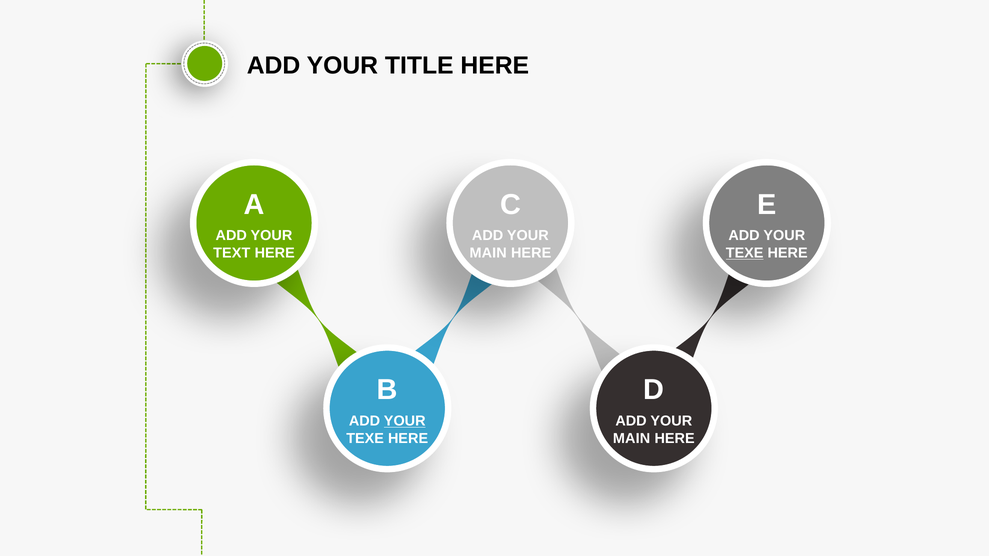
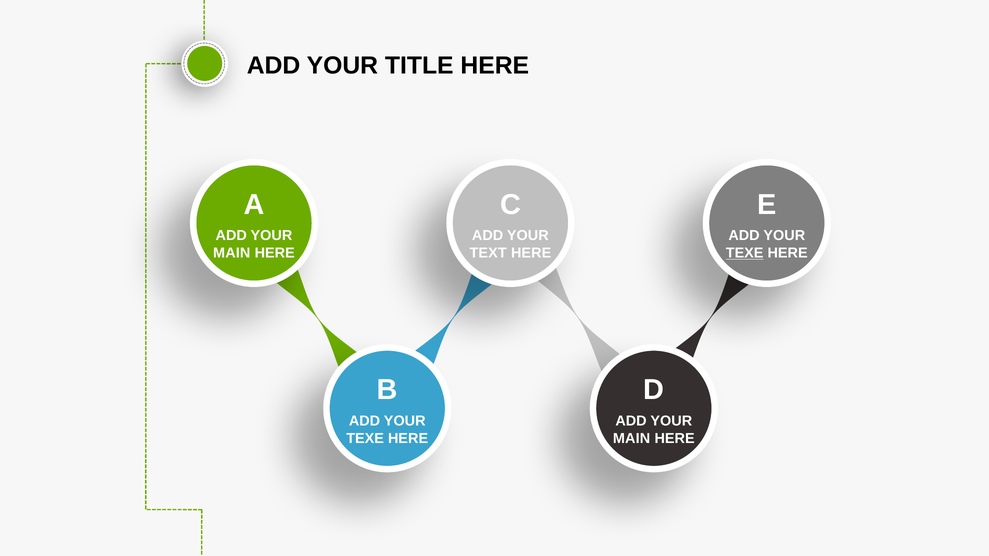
TEXT: TEXT -> MAIN (232, 253)
MAIN: MAIN -> TEXT (488, 253)
YOUR underline: present -> none (405, 421)
